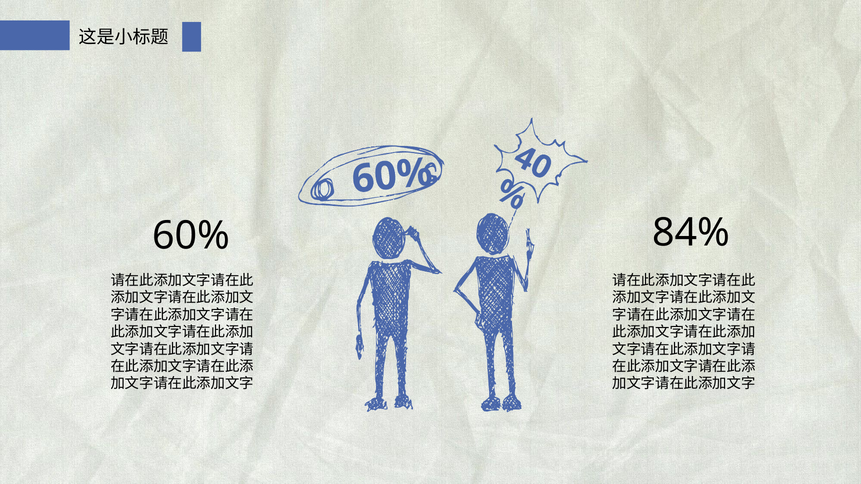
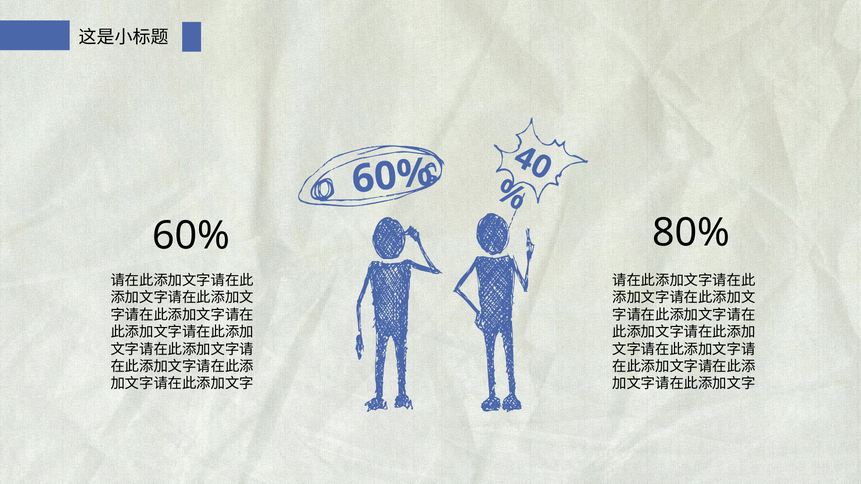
84%: 84% -> 80% (691, 233)
